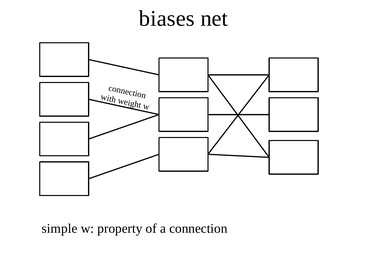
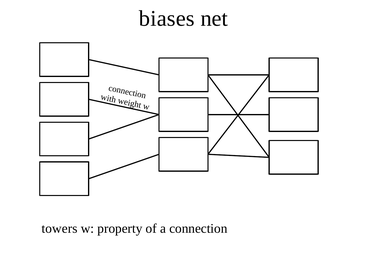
simple: simple -> towers (59, 229)
